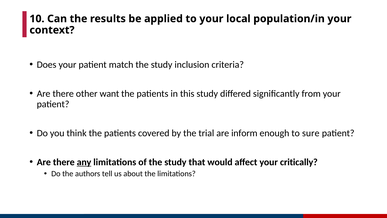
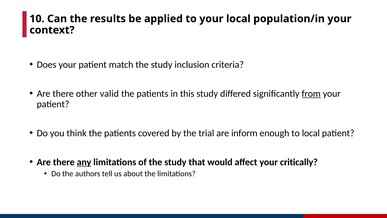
want: want -> valid (109, 94)
from underline: none -> present (311, 94)
to sure: sure -> local (311, 133)
